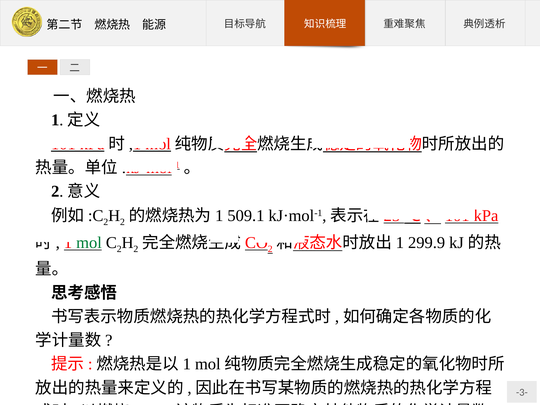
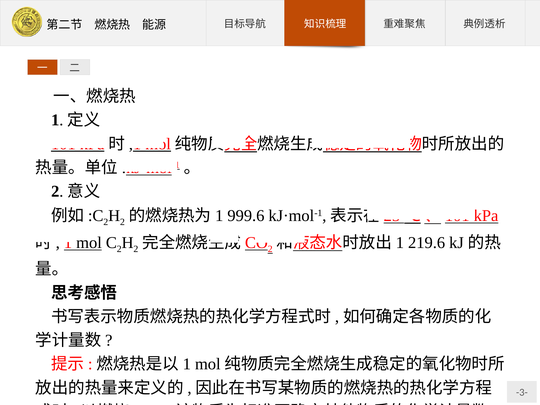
509.1: 509.1 -> 999.6 (246, 216)
mol colour: green -> black (89, 243)
299.9: 299.9 -> 219.6 (427, 243)
